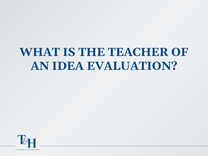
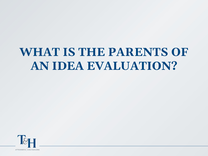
TEACHER: TEACHER -> PARENTS (138, 52)
